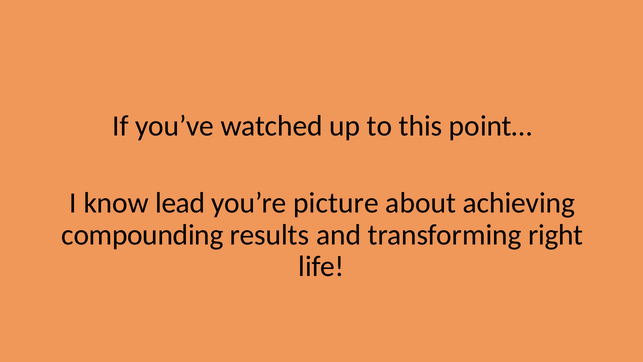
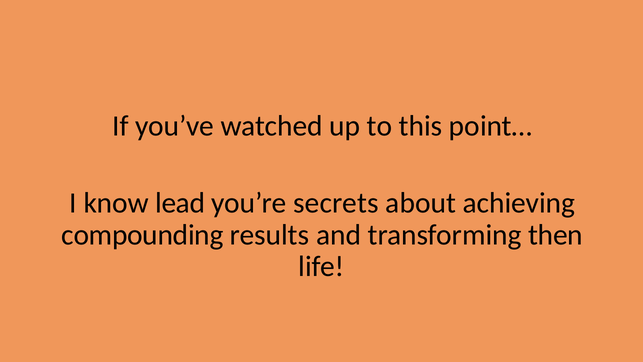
picture: picture -> secrets (336, 203)
right: right -> then (556, 235)
